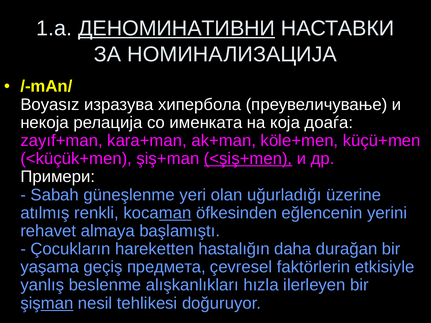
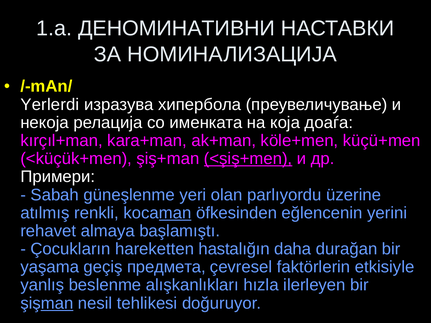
ДЕНОМИНАТИВНИ underline: present -> none (177, 28)
Boyasız: Boyasız -> Yerlerdi (50, 105)
zayıf+man: zayıf+man -> kırçıl+man (62, 141)
uğurladığı: uğurladığı -> parlıyordu (284, 195)
